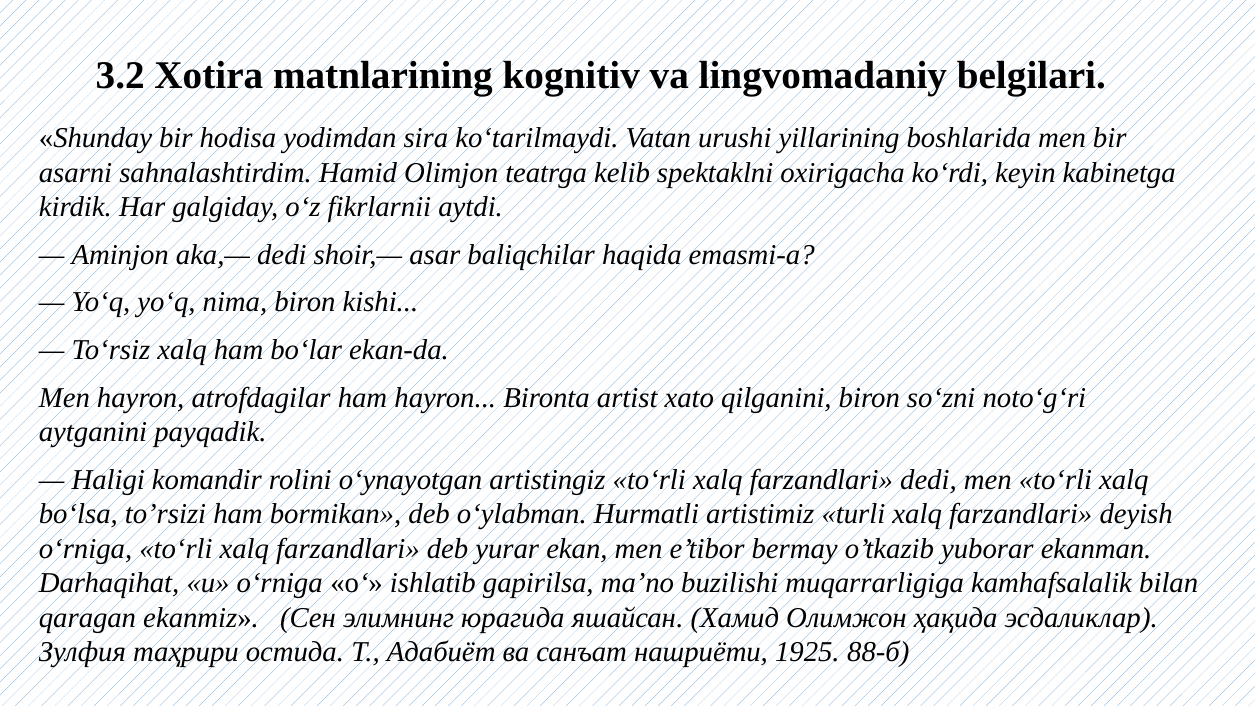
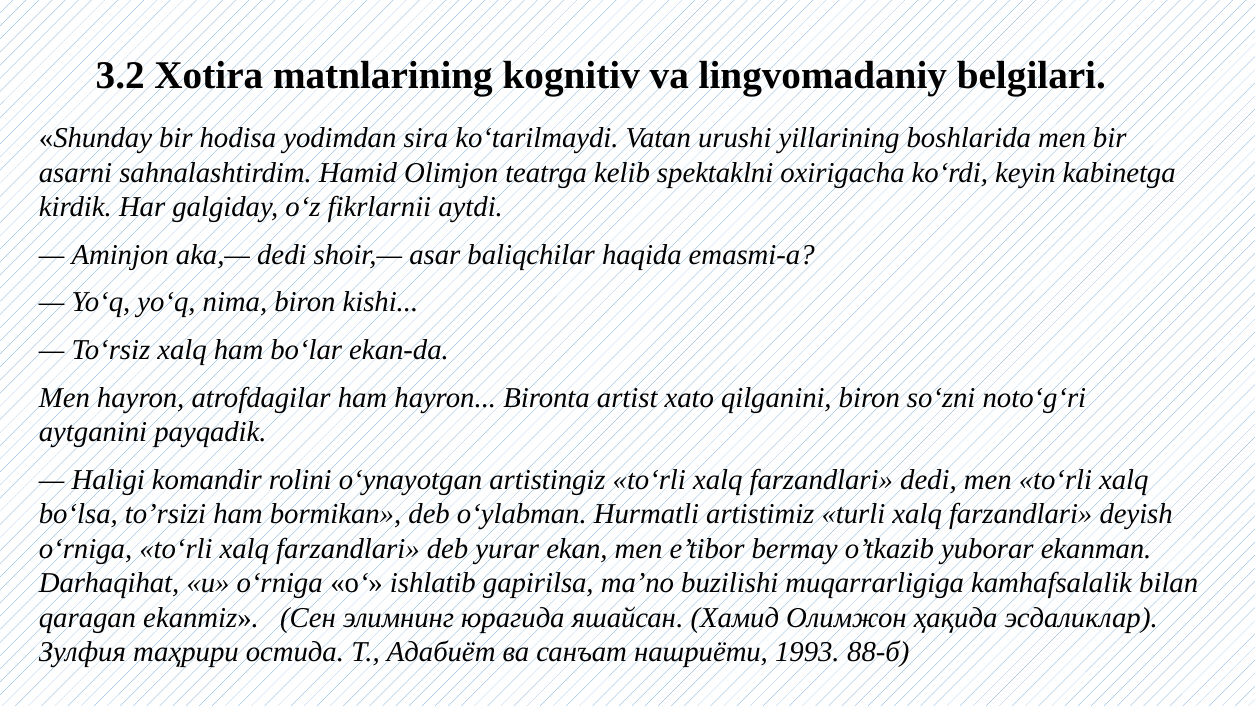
1925: 1925 -> 1993 (807, 652)
